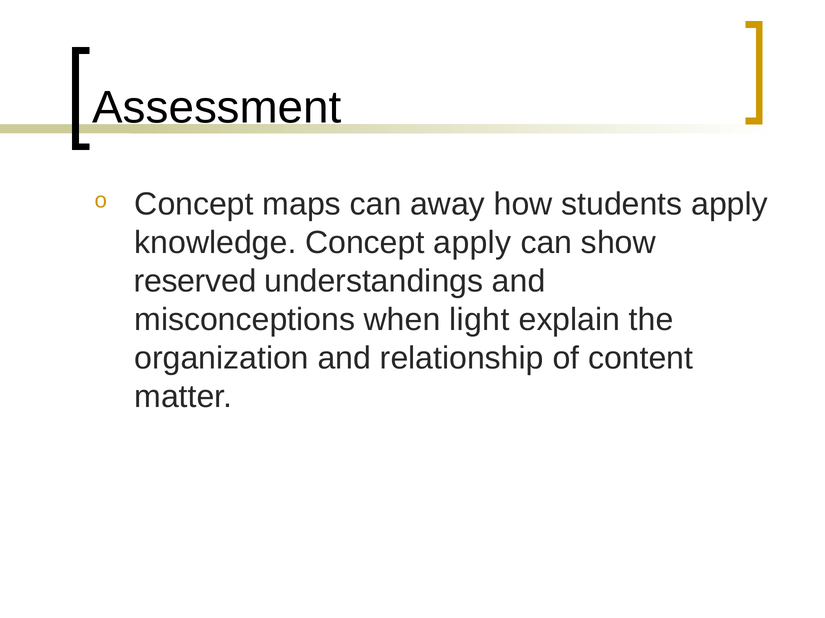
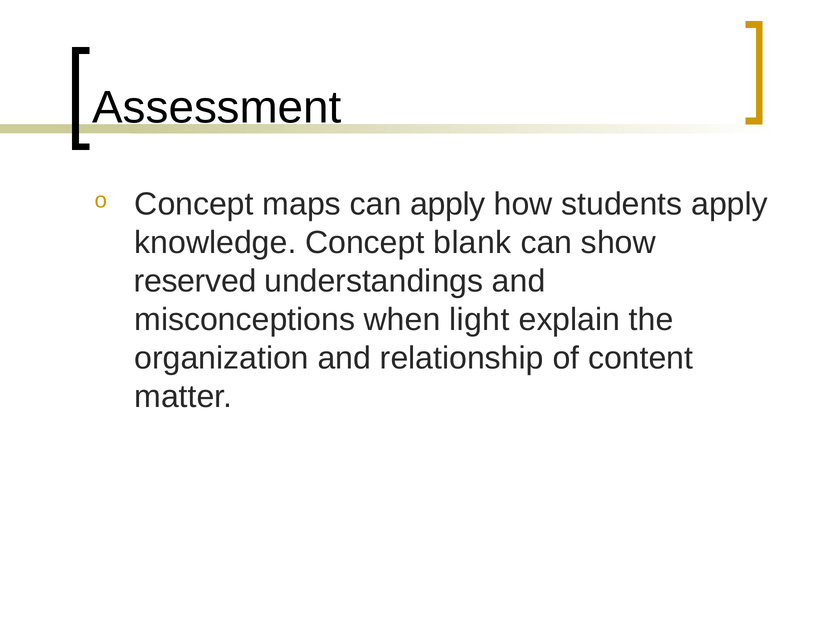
can away: away -> apply (448, 204)
Concept apply: apply -> blank (472, 243)
